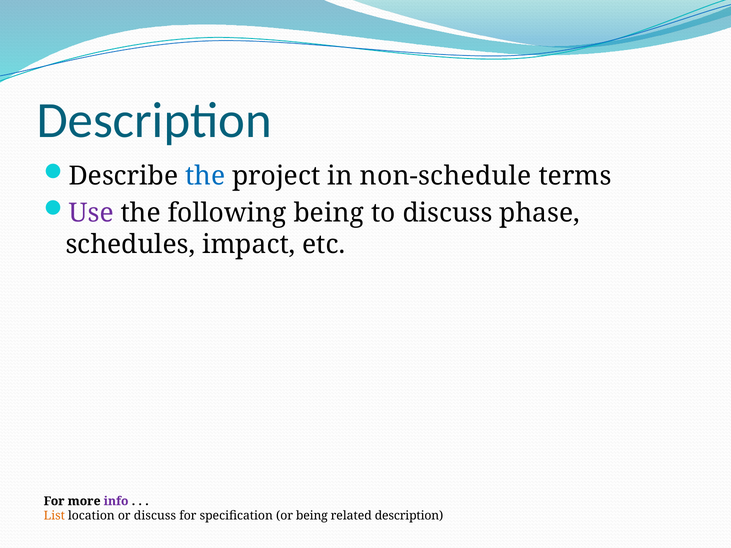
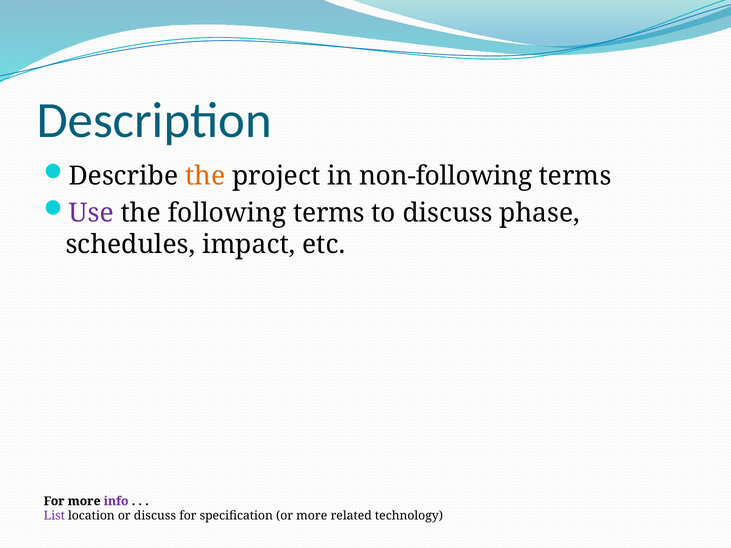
the colour: blue -> orange (205, 176)
non-schedule: non-schedule -> non-following (446, 176)
following being: being -> terms (329, 213)
List colour: orange -> purple (54, 516)
or being: being -> more (312, 516)
related description: description -> technology (409, 516)
